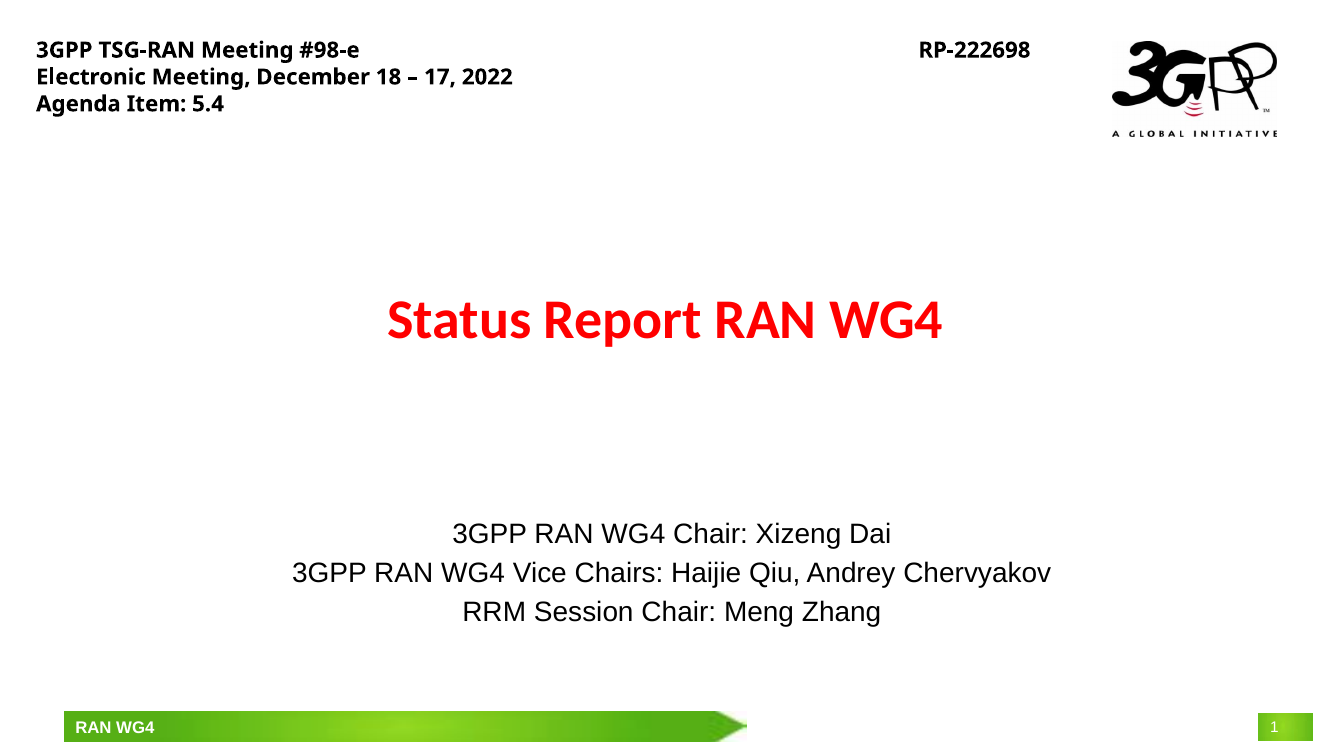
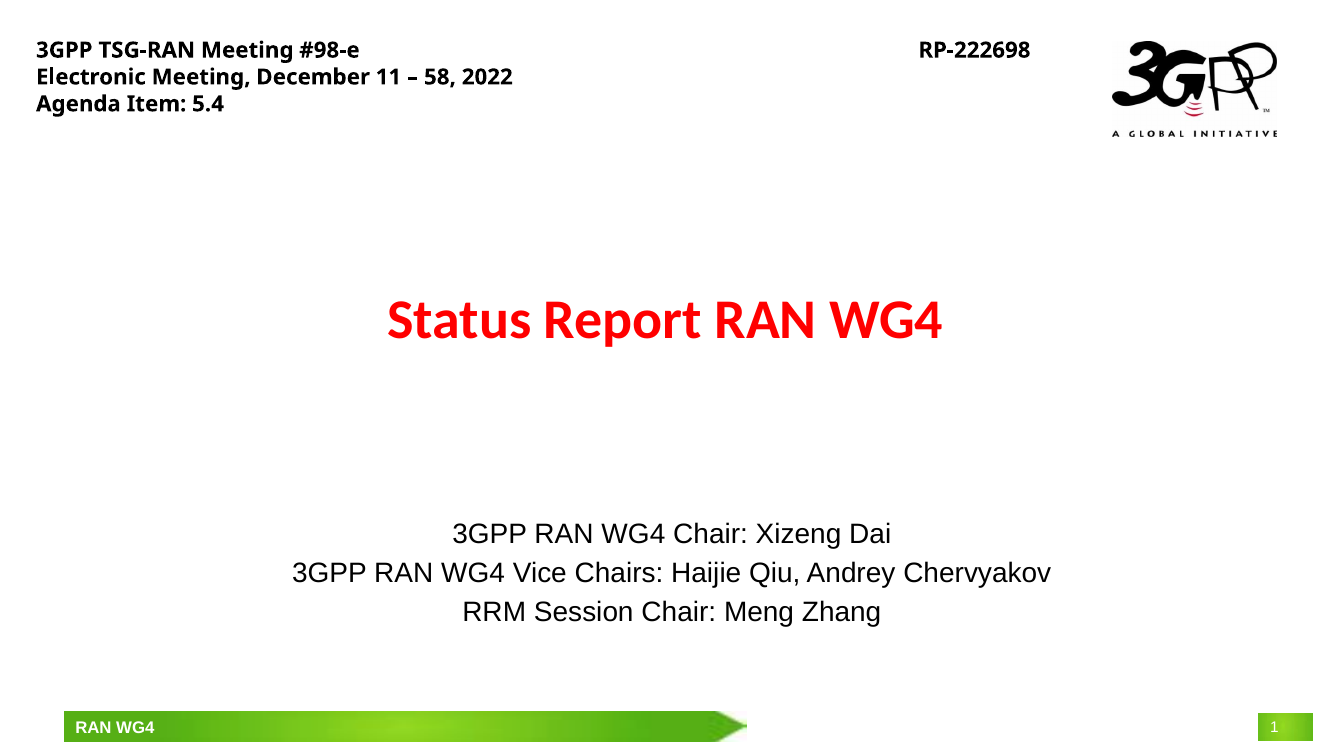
18: 18 -> 11 (389, 77)
17: 17 -> 58 (440, 77)
